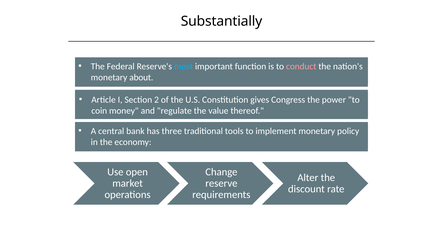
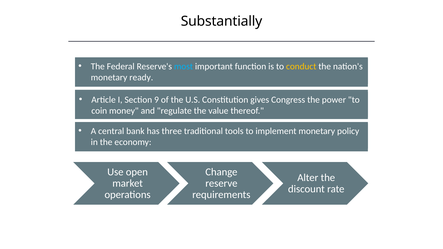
conduct colour: pink -> yellow (301, 66)
about: about -> ready (141, 78)
2: 2 -> 9 (157, 100)
